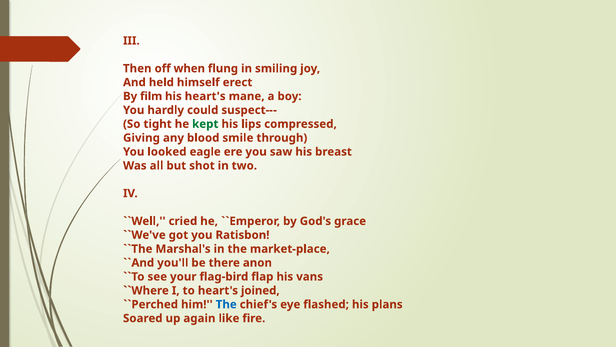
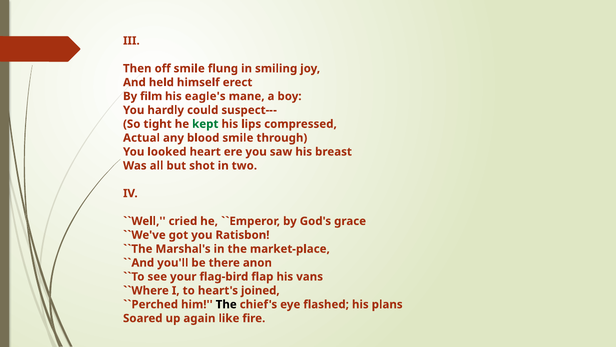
off when: when -> smile (189, 68)
his heart's: heart's -> eagle's (205, 96)
Giving: Giving -> Actual (141, 138)
eagle: eagle -> heart (205, 152)
The colour: blue -> black (226, 304)
